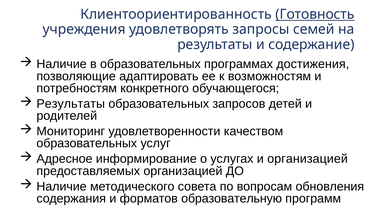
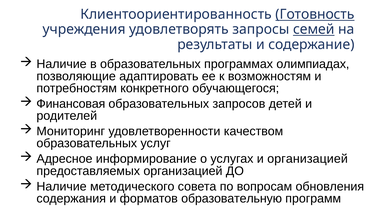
семей underline: none -> present (314, 29)
достижения: достижения -> олимпиадах (313, 64)
Результаты: Результаты -> Финансовая (71, 104)
